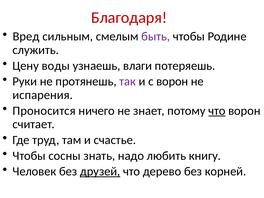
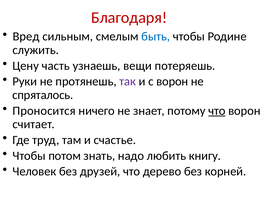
быть colour: purple -> blue (156, 36)
воды: воды -> часть (56, 66)
влаги: влаги -> вещи (138, 66)
испарения: испарения -> спряталось (43, 95)
сосны: сосны -> потом (65, 156)
друзей underline: present -> none (100, 171)
